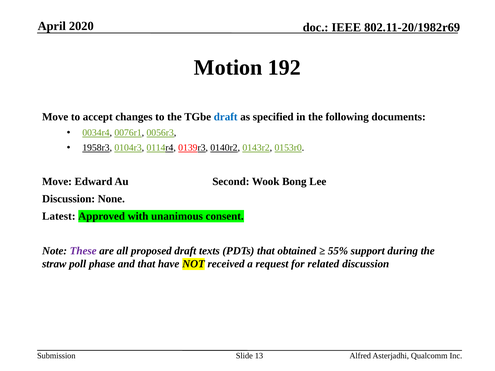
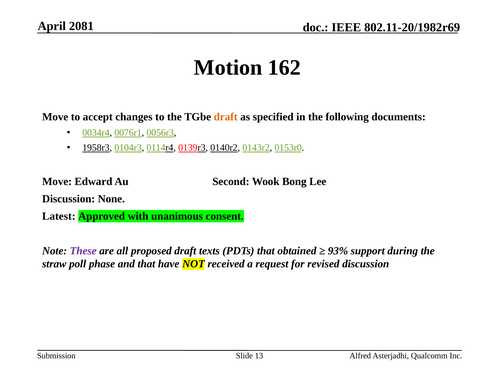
2020: 2020 -> 2081 (81, 26)
192: 192 -> 162 (284, 67)
draft colour: blue -> orange (226, 117)
55%: 55% -> 93% (338, 251)
related: related -> revised (323, 264)
